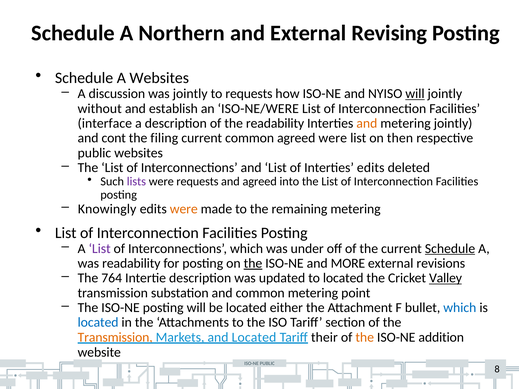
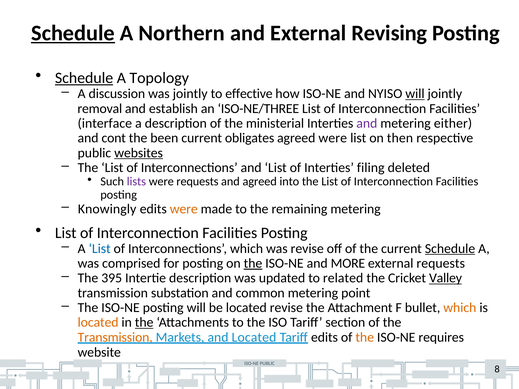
Schedule underline: none -> present (73, 33)
Schedule underline: none -> present (84, 78)
A Websites: Websites -> Topology (159, 78)
to requests: requests -> effective (249, 94)
without: without -> removal (100, 109)
ISO-NE/WERE: ISO-NE/WERE -> ISO-NE/THREE (258, 109)
the readability: readability -> ministerial (275, 123)
and colour: orange -> purple (367, 123)
metering jointly: jointly -> either (453, 123)
filing: filing -> been (164, 138)
current common: common -> obligates (250, 138)
websites underline: none -> present (139, 153)
Interties edits: edits -> filing (371, 168)
List colour: purple -> blue (100, 249)
was under: under -> revise (307, 249)
was readability: readability -> comprised (131, 263)
external revisions: revisions -> requests (441, 263)
764: 764 -> 395 (112, 278)
to located: located -> related (343, 278)
located either: either -> revise (286, 308)
which colour: blue -> orange (460, 308)
located colour: blue -> orange (98, 323)
the underline: none -> present (144, 323)
Tariff their: their -> edits (324, 337)
addition: addition -> requires (441, 337)
